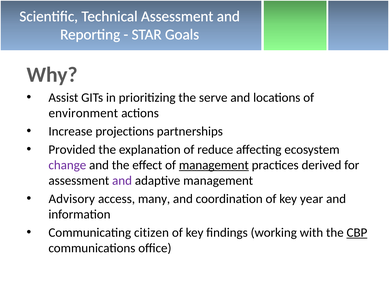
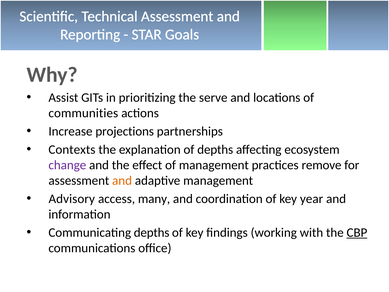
environment: environment -> communities (83, 113)
Provided: Provided -> Contexts (72, 149)
of reduce: reduce -> depths (215, 149)
management underline: present -> none (214, 165)
derived: derived -> remove (322, 165)
and colour: purple -> orange (122, 180)
Communicating citizen: citizen -> depths (152, 232)
